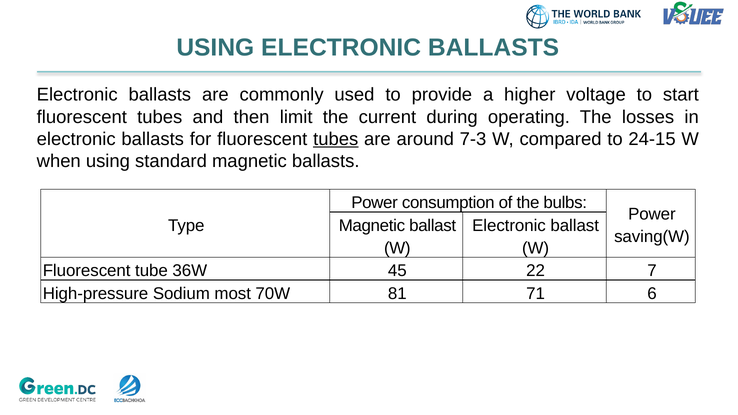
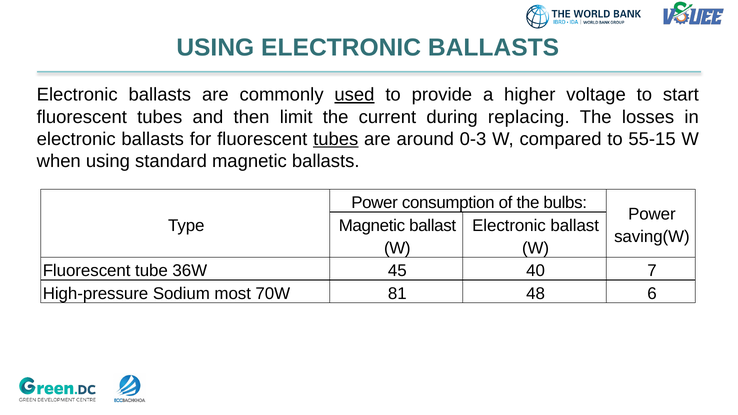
used underline: none -> present (354, 95)
operating: operating -> replacing (529, 117)
7-3: 7-3 -> 0-3 (473, 139)
24-15: 24-15 -> 55-15 (652, 139)
22: 22 -> 40 (536, 271)
71: 71 -> 48 (536, 294)
